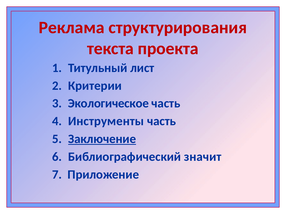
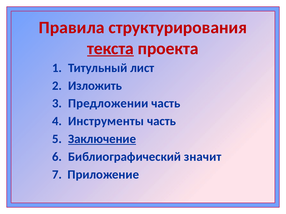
Реклама: Реклама -> Правила (72, 28)
текста underline: none -> present (110, 49)
Критерии: Критерии -> Изложить (95, 86)
Экологическое: Экологическое -> Предложении (108, 104)
